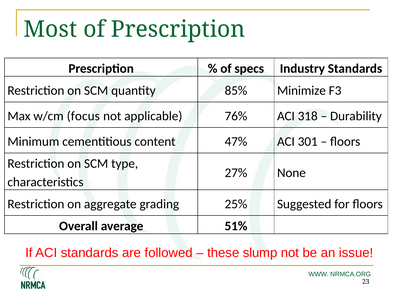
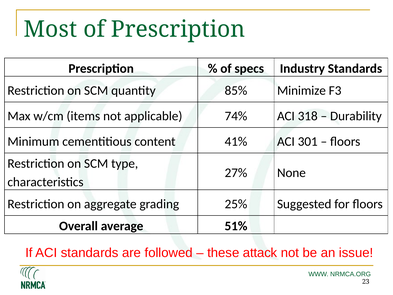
focus: focus -> items (83, 116)
76%: 76% -> 74% (236, 116)
47%: 47% -> 41% (236, 141)
slump: slump -> attack (260, 253)
